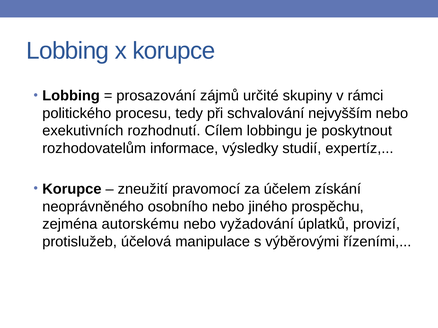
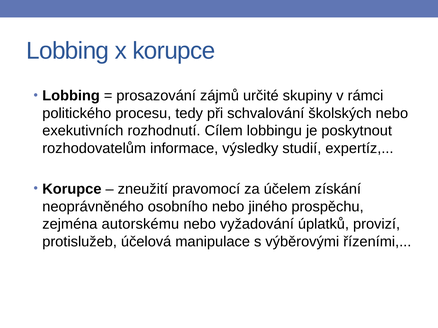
nejvyšším: nejvyšším -> školských (340, 113)
